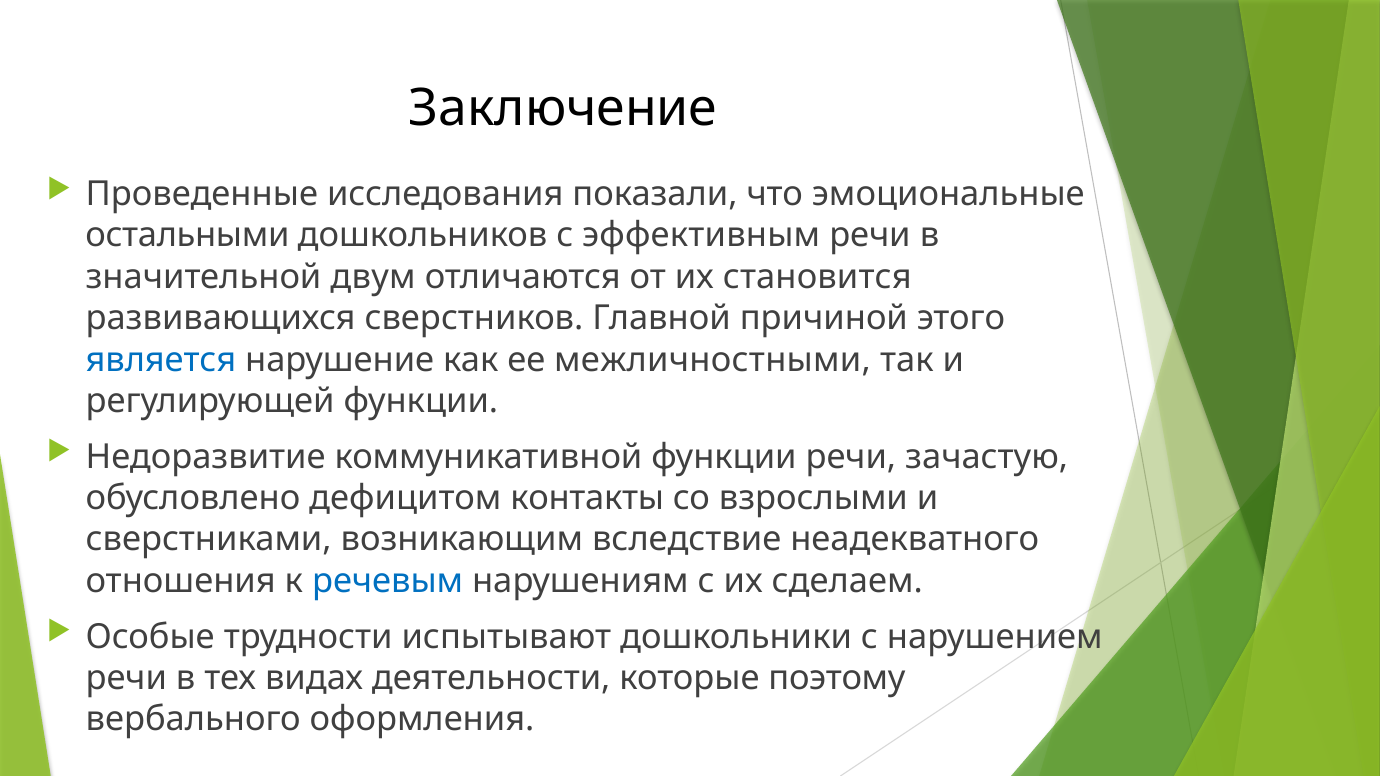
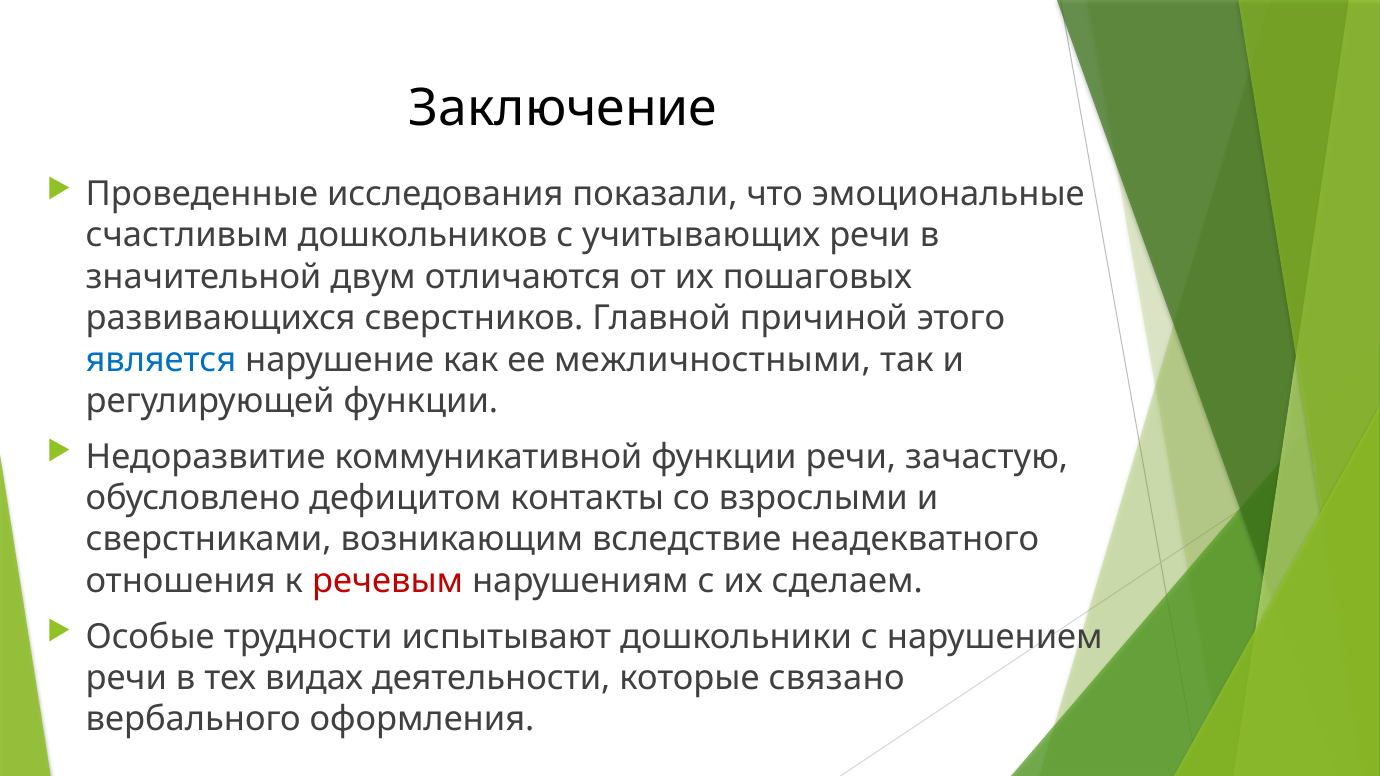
остальными: остальными -> счастливым (187, 236)
эффективным: эффективным -> учитывающих (701, 236)
становится: становится -> пошаговых (817, 277)
речевым colour: blue -> red (388, 581)
поэтому: поэтому -> связано (837, 678)
